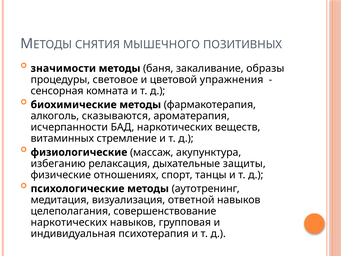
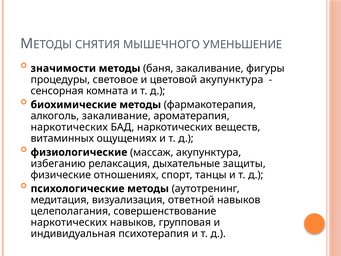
ПОЗИТИВНЫХ: ПОЗИТИВНЫХ -> УМЕНЬШЕНИЕ (243, 45)
образы: образы -> фигуры (265, 68)
цветовой упражнения: упражнения -> акупунктура (232, 80)
алкоголь сказываются: сказываются -> закаливание (116, 116)
исчерпанности: исчерпанности -> наркотических (69, 127)
стремление: стремление -> ощущениях (127, 138)
